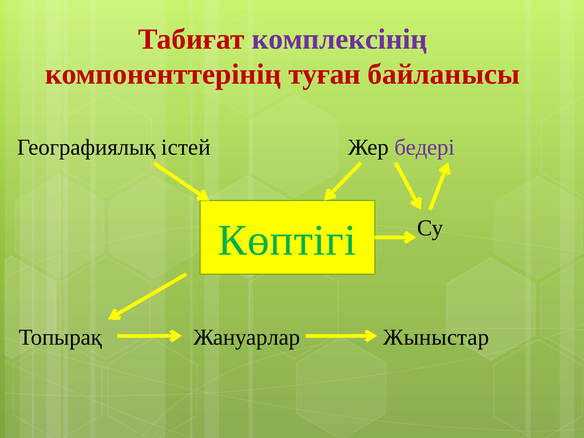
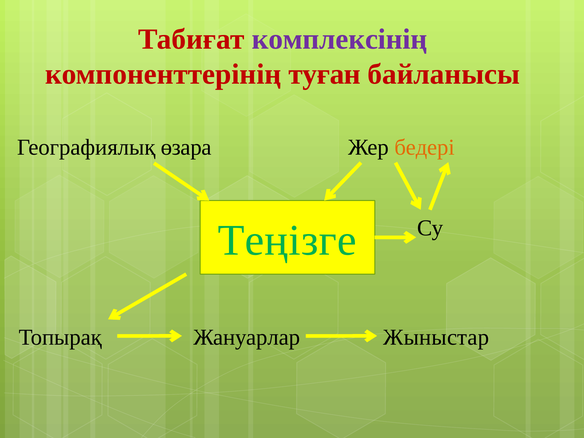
істей: істей -> өзара (186, 147)
бедері colour: purple -> orange (425, 147)
Көптігі: Көптігі -> Теңізге (287, 240)
